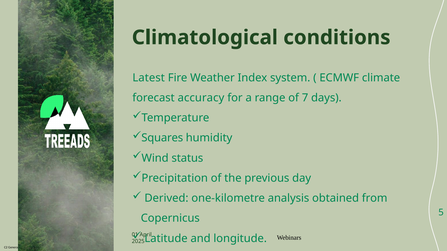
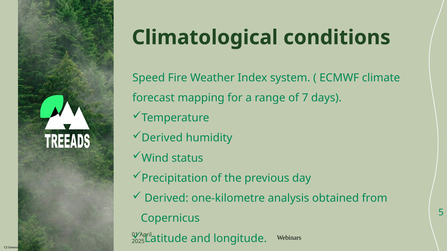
Latest: Latest -> Speed (149, 78)
accuracy: accuracy -> mapping (201, 98)
Squares: Squares -> Derived (162, 138)
